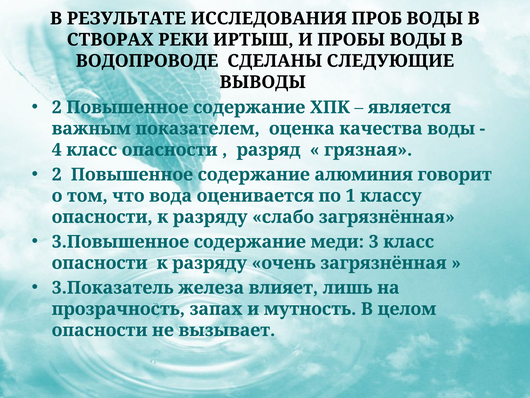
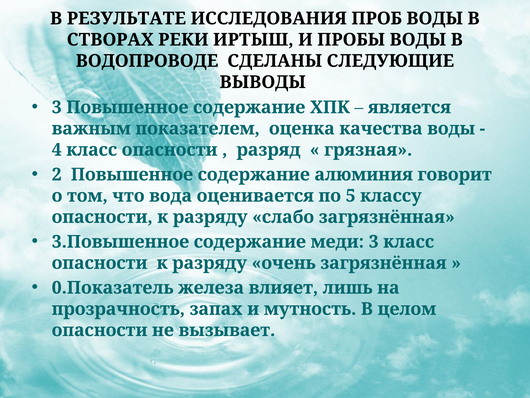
2: 2 -> 3 (57, 107)
1: 1 -> 5 (351, 196)
3.Показатель: 3.Показатель -> 0.Показатель (113, 287)
